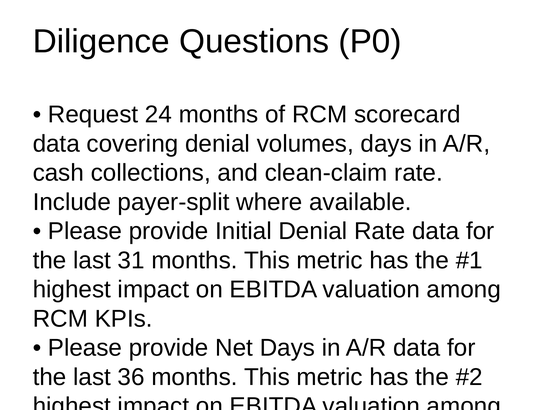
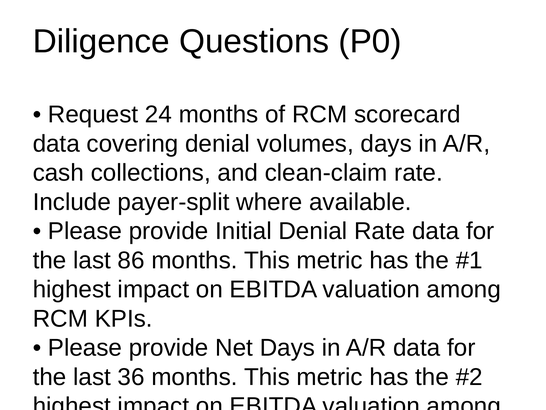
31: 31 -> 86 (131, 260)
